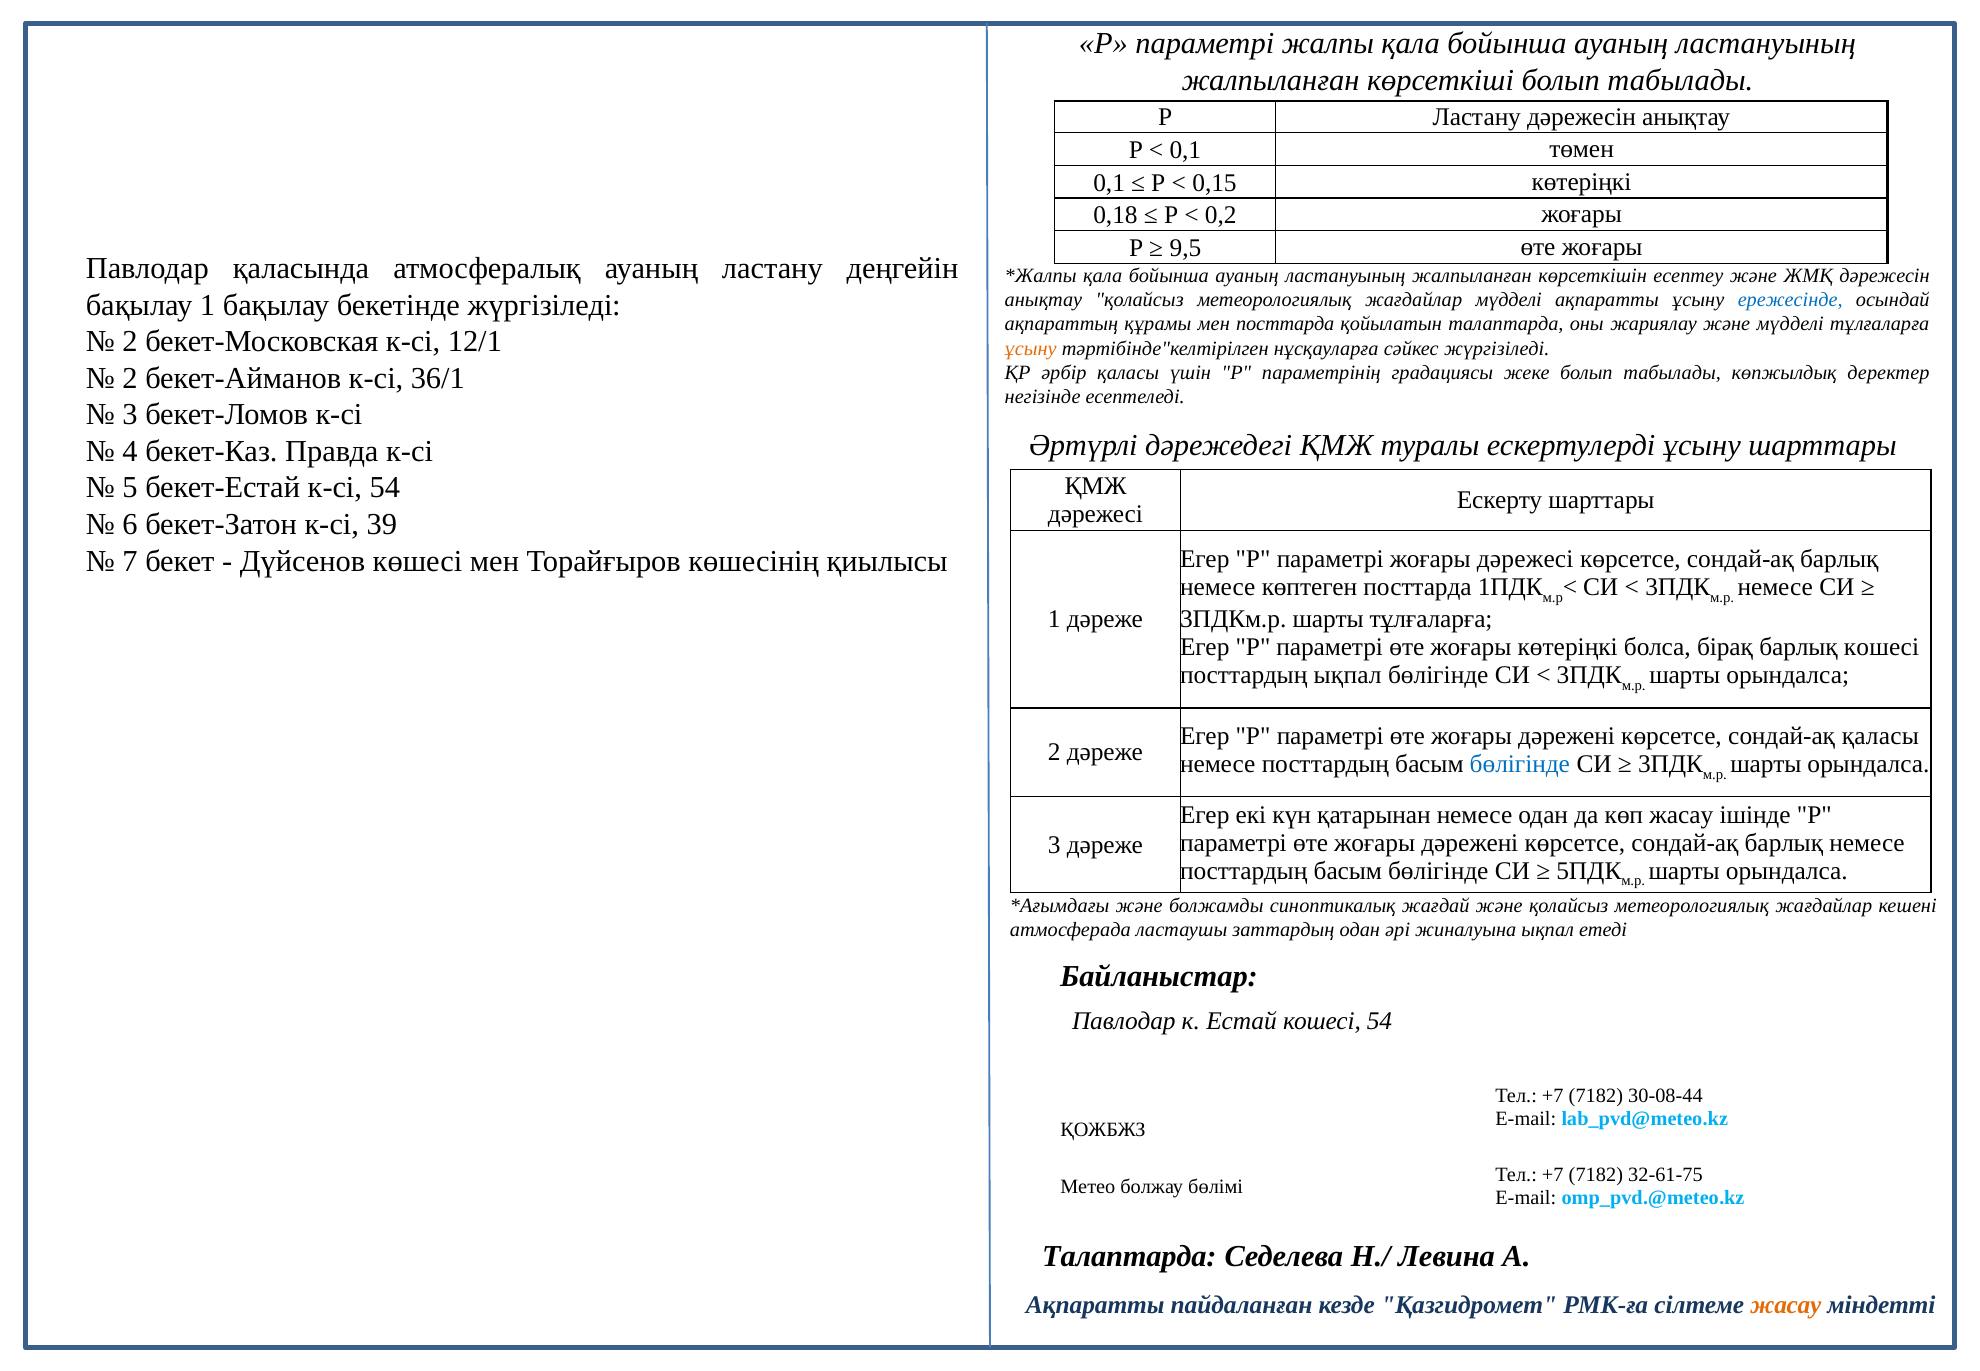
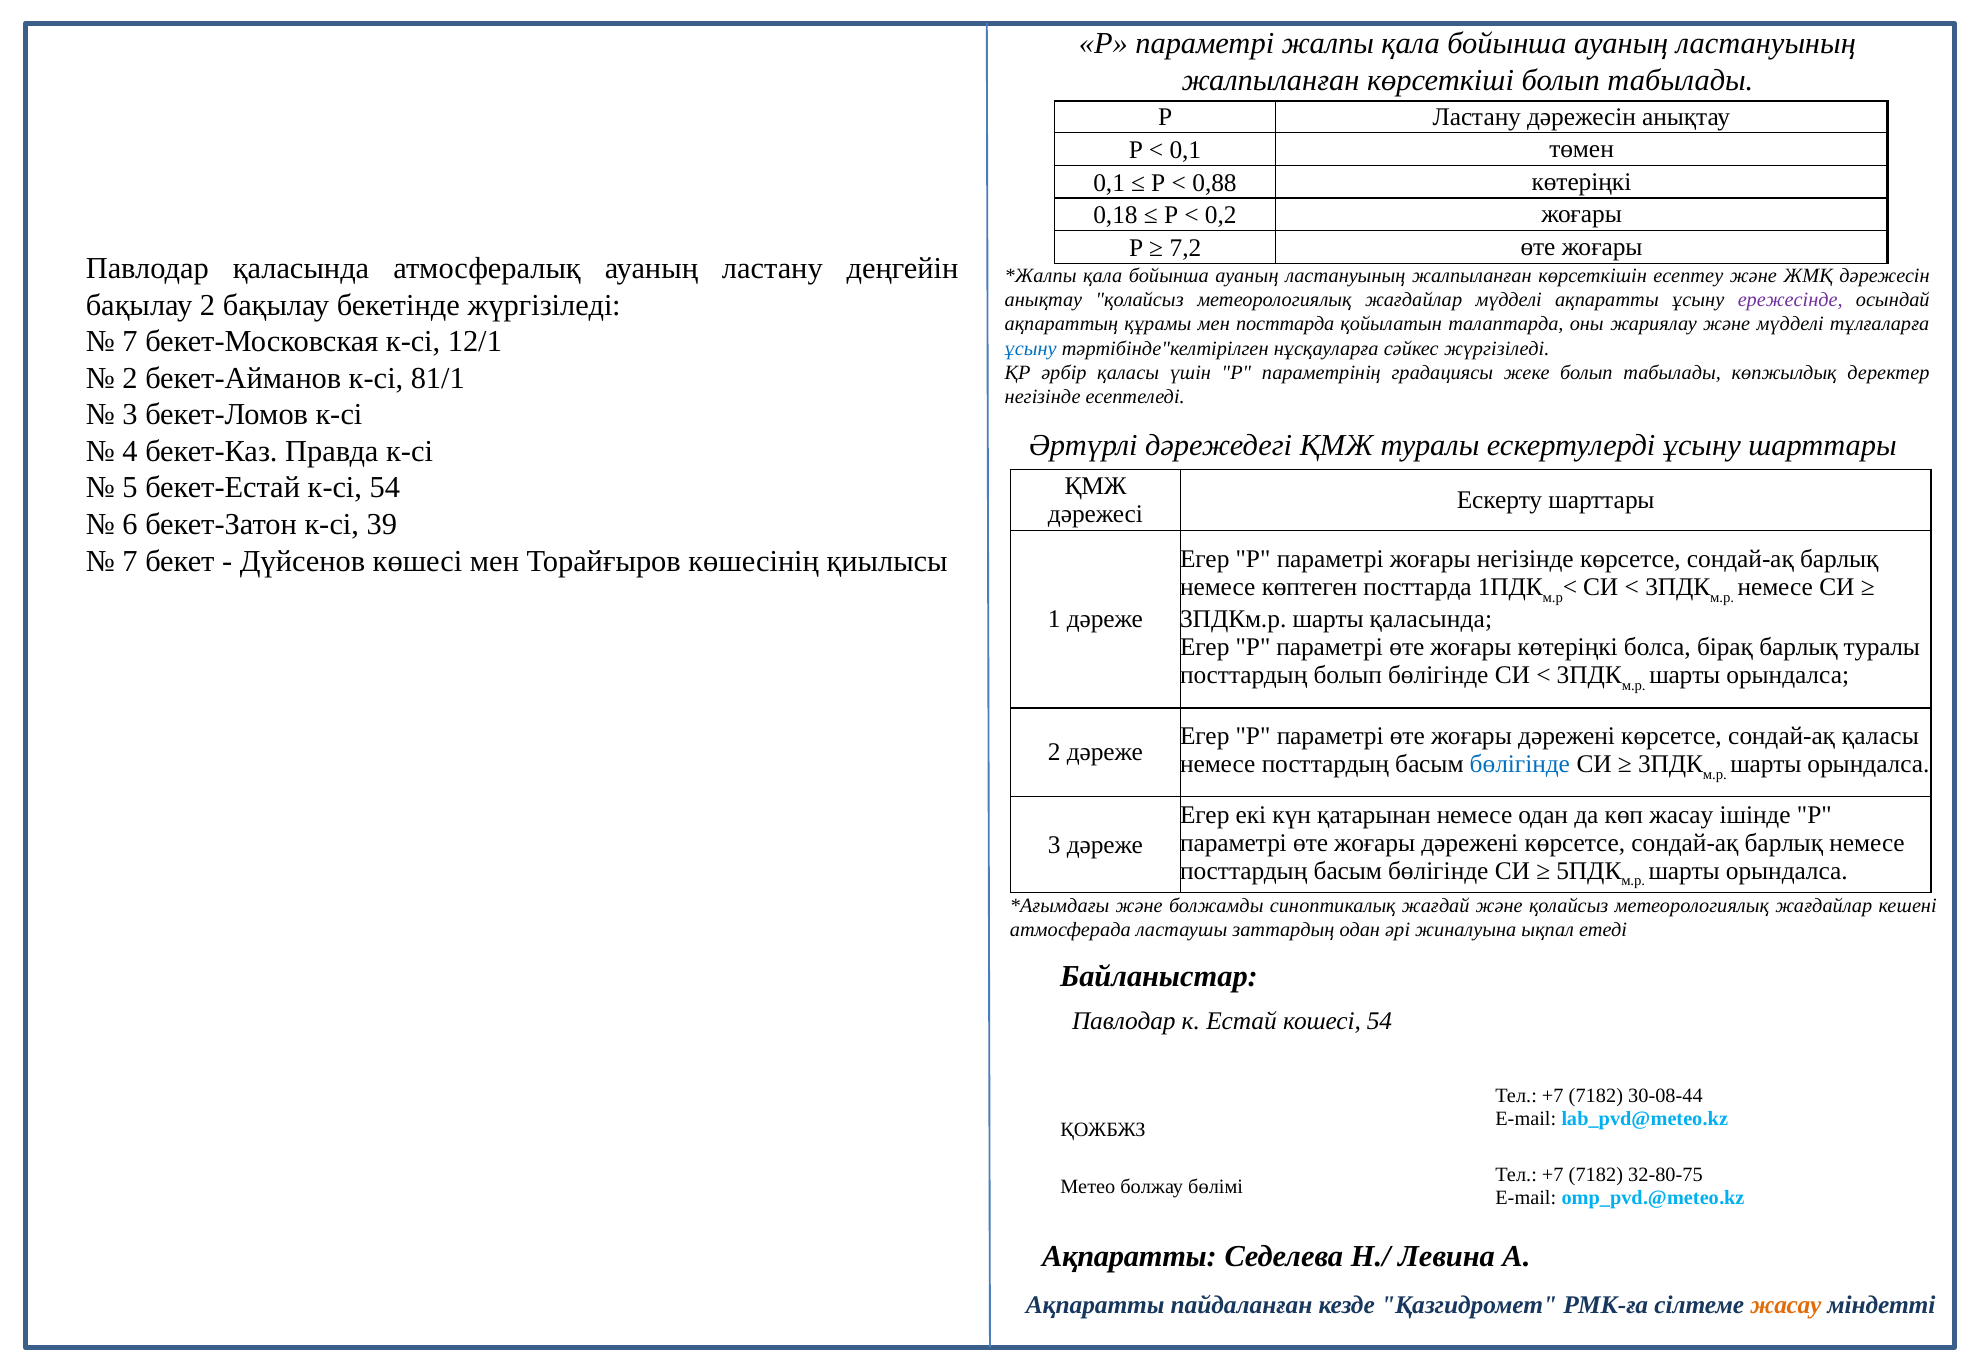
0,15: 0,15 -> 0,88 (1215, 183)
9,5: 9,5 -> 7,2 (1185, 248)
ережесінде colour: blue -> purple (1790, 300)
бақылау 1: 1 -> 2 (208, 305)
2: 2 -> 7 (130, 342)
ұсыну colour: orange -> blue (1031, 348)
36/1: 36/1 -> 81/1 (438, 378)
жоғары дәрежесі: дәрежесі -> негізінде (1525, 559)
шарты тұлғаларға: тұлғаларға -> қаласында (1431, 619)
барлық кошесi: кошесi -> туралы (1882, 647)
посттардың ықпал: ықпал -> болып (1348, 675)
32-61-75: 32-61-75 -> 32-80-75 (1665, 1175)
Талаптарда: Талаптарда -> Ақпаратты (1129, 1256)
